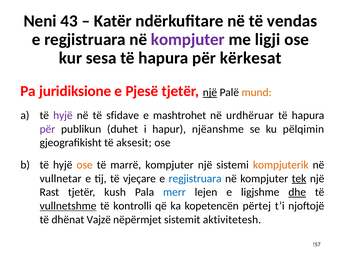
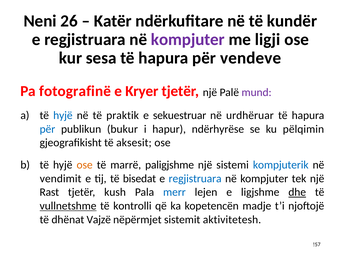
43: 43 -> 26 (69, 21)
vendas: vendas -> kundër (292, 21)
kërkesat: kërkesat -> vendeve (251, 58)
juridiksione: juridiksione -> fotografinë (75, 91)
Pjesë: Pjesë -> Kryer (142, 91)
një underline: present -> none (210, 92)
mund colour: orange -> purple (257, 92)
hyjë colour: purple -> blue (63, 115)
sfidave: sfidave -> praktik (123, 115)
mashtrohet: mashtrohet -> sekuestruar (180, 115)
për colour: purple -> blue (47, 129)
duhet: duhet -> bukur (122, 129)
njëanshme: njëanshme -> ndërhyrëse (218, 129)
marrë kompjuter: kompjuter -> paligjshme (170, 165)
kompjuterik colour: orange -> blue (281, 165)
vullnetar: vullnetar -> vendimit (61, 178)
vjeçare: vjeçare -> bisedat (139, 178)
tek underline: present -> none (299, 178)
përtej: përtej -> madje (257, 206)
